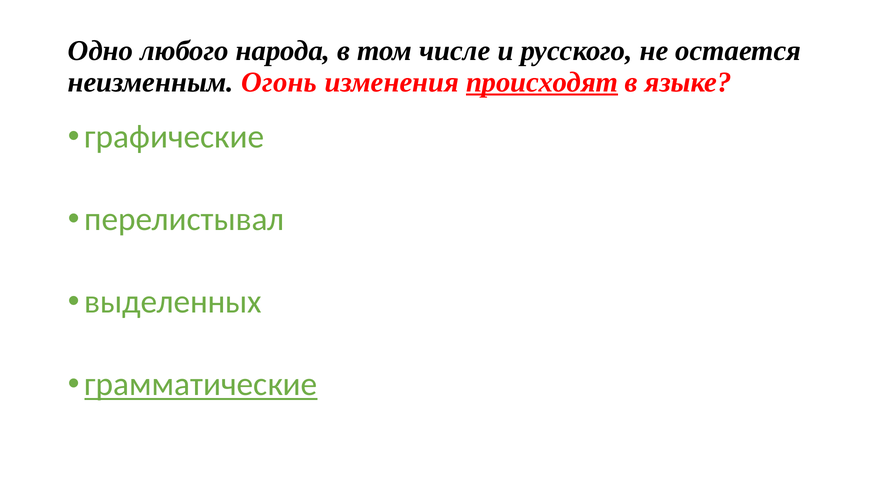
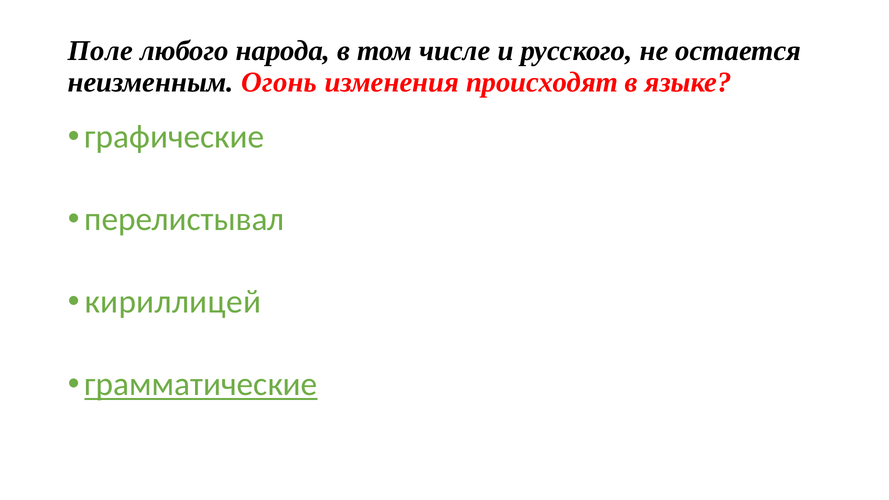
Одно: Одно -> Поле (100, 51)
происходят underline: present -> none (542, 82)
выделенных: выделенных -> кириллицей (173, 302)
